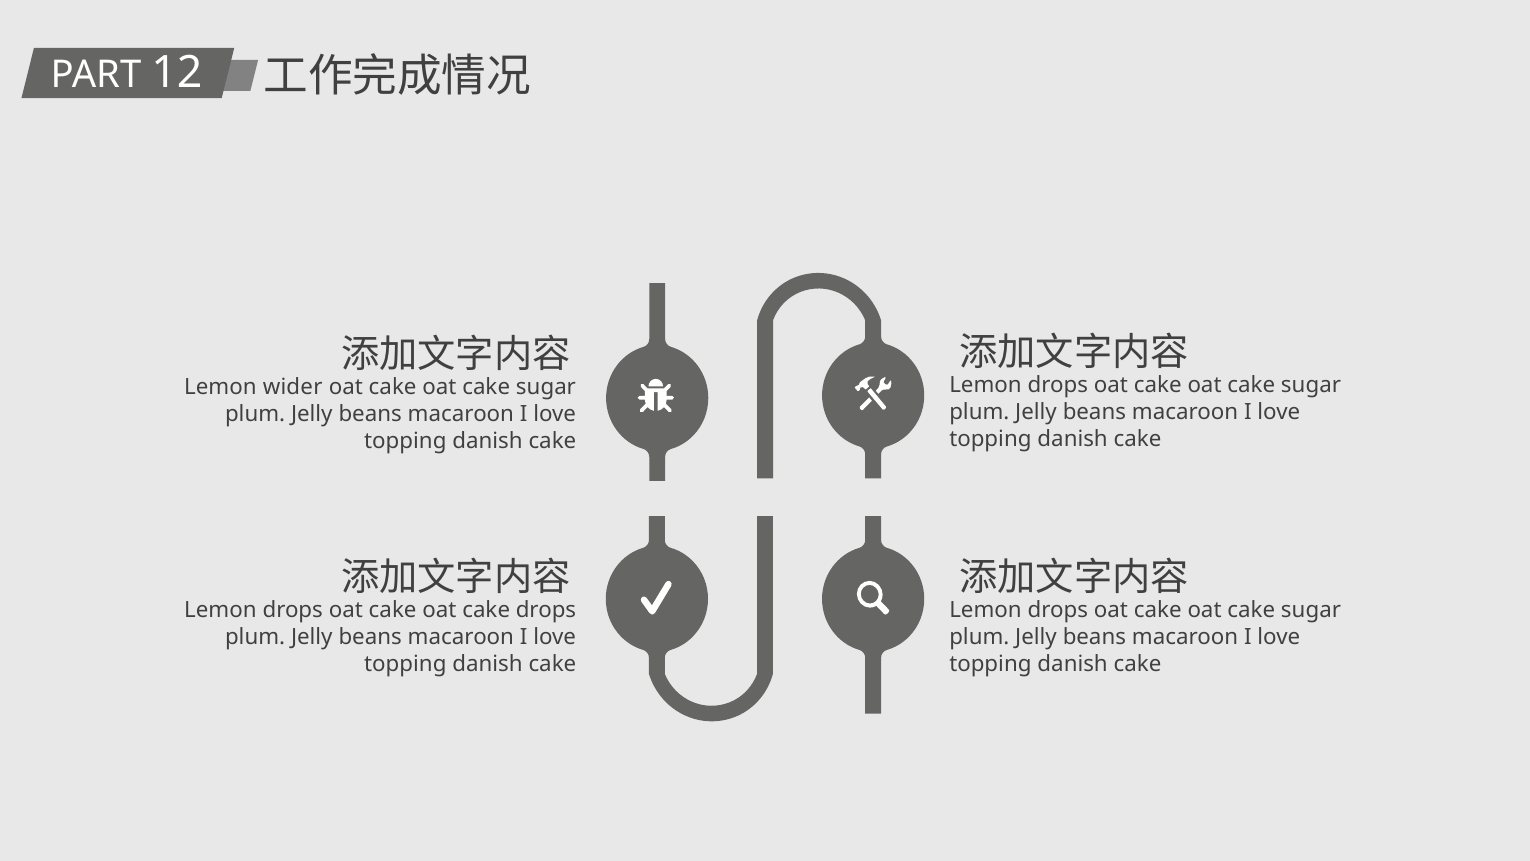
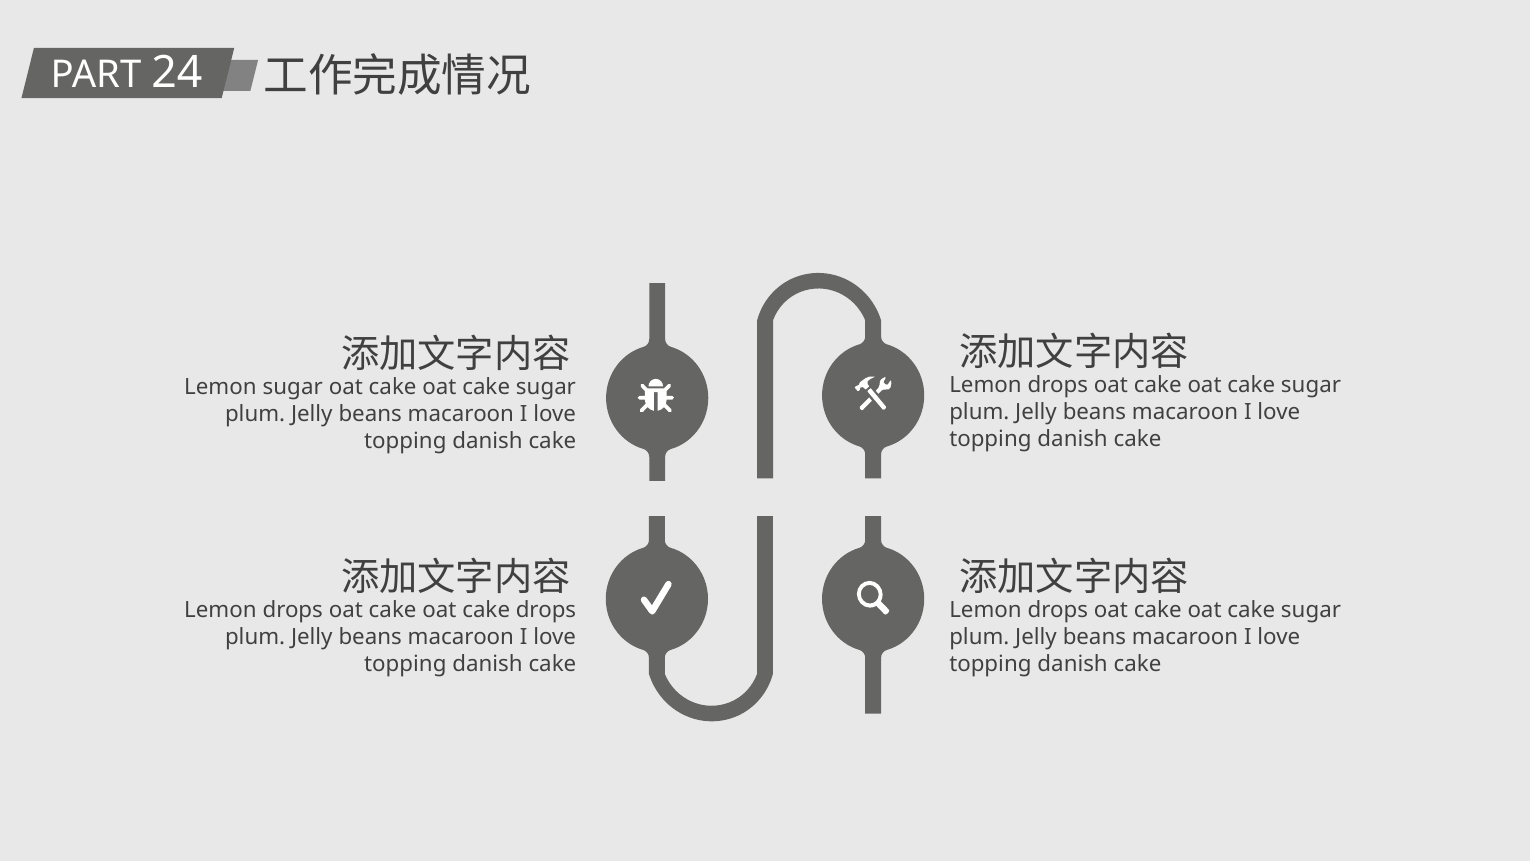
12: 12 -> 24 (177, 73)
Lemon wider: wider -> sugar (293, 387)
